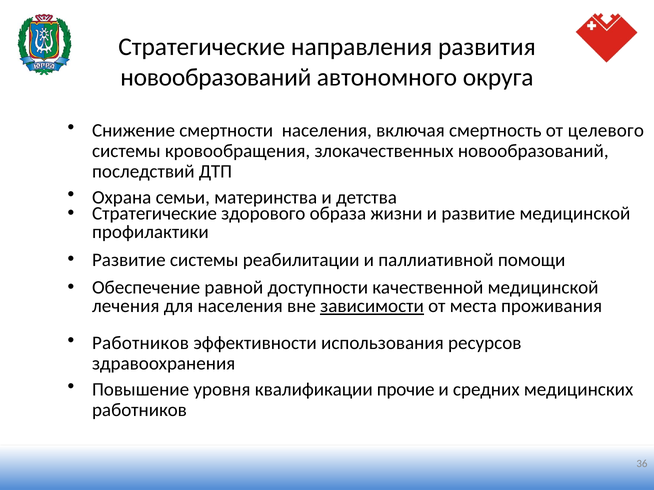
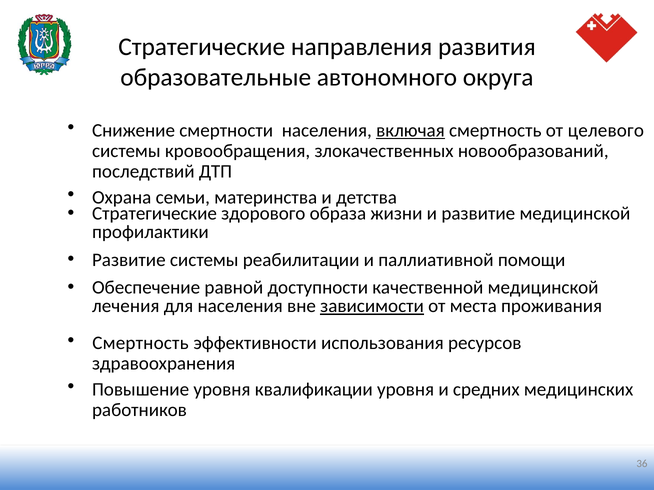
новообразований: новообразований -> образовательные (216, 78)
включая underline: none -> present (410, 131)
Работников: Работников -> Смертность (140, 343)
квалификации прочие: прочие -> уровня (406, 390)
